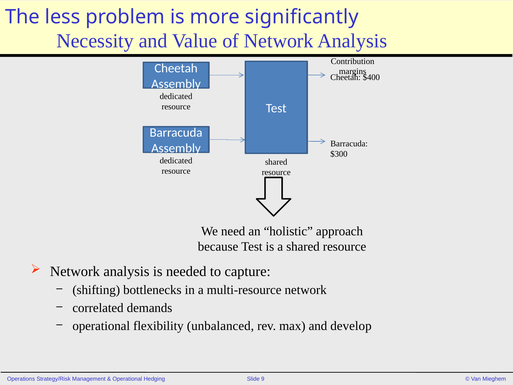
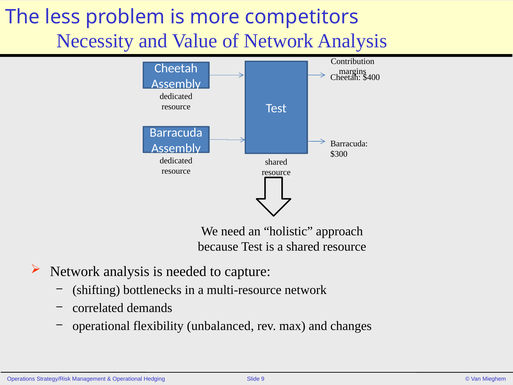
significantly: significantly -> competitors (302, 17)
develop: develop -> changes (351, 326)
